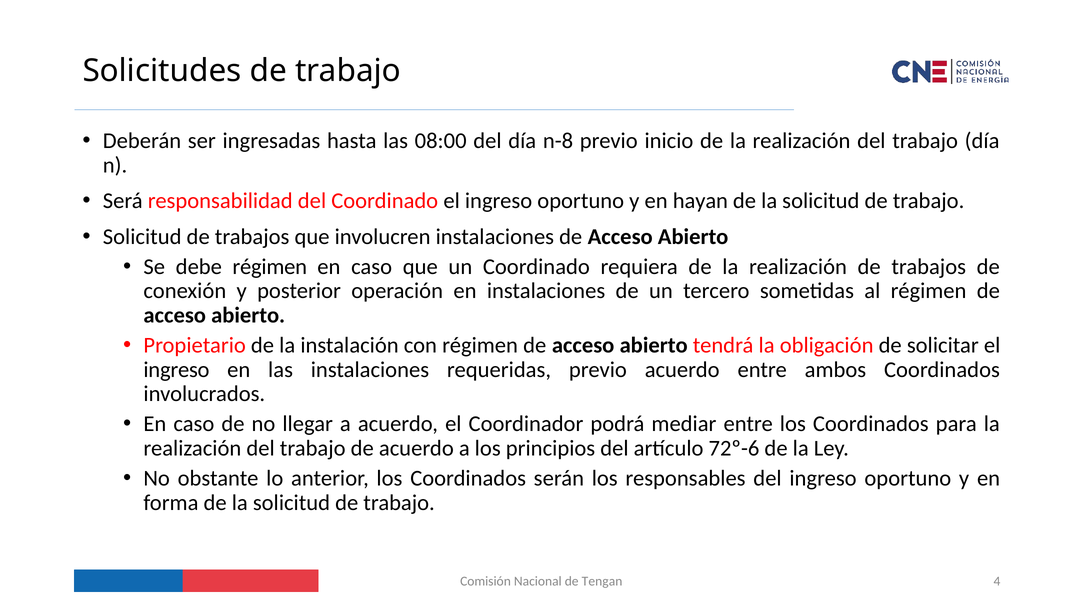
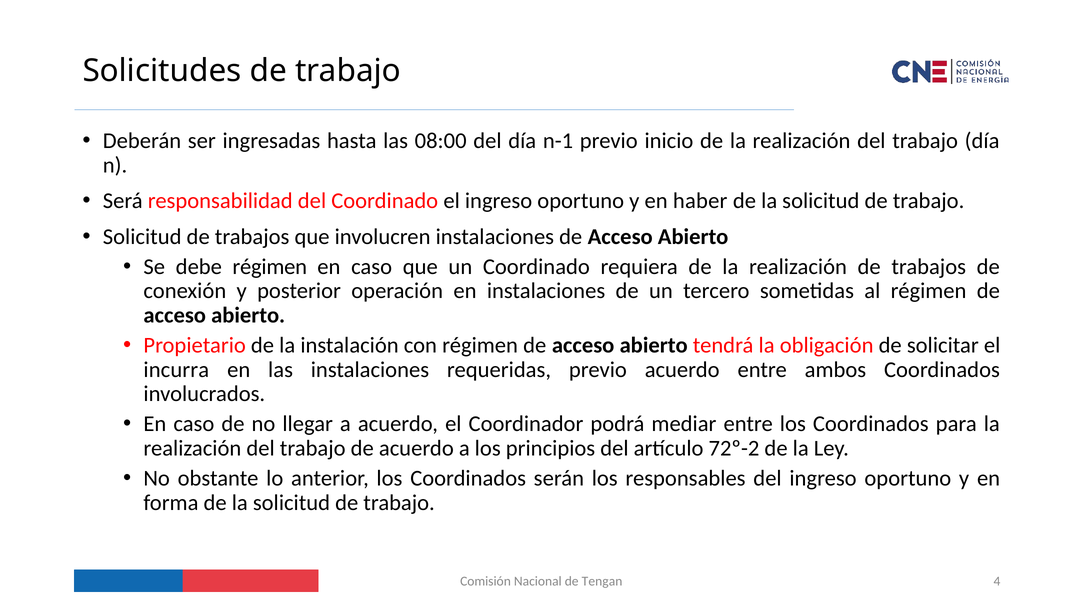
n-8: n-8 -> n-1 (558, 141)
hayan: hayan -> haber (700, 201)
ingreso: ingreso -> incurra (176, 370)
72º-6: 72º-6 -> 72º-2 (734, 448)
